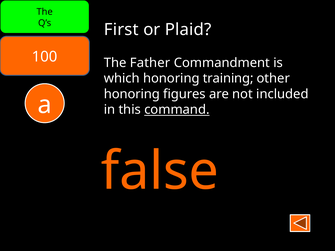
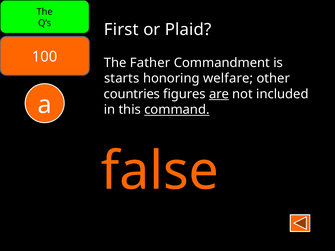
which: which -> starts (122, 79)
training: training -> welfare (228, 79)
honoring: honoring -> countries (132, 94)
are underline: none -> present (219, 94)
